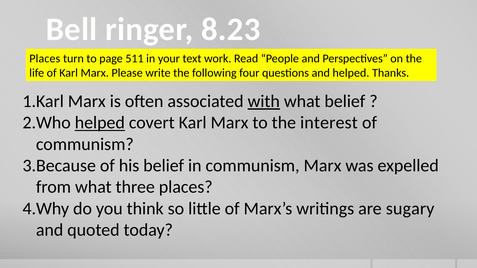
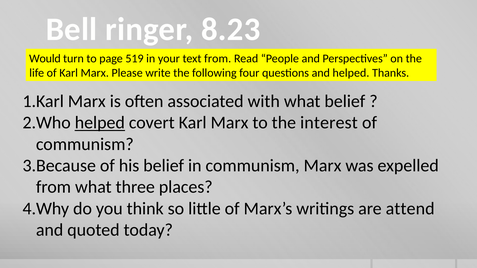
Places: Places -> Would (45, 59)
511: 511 -> 519 (134, 59)
text work: work -> from (218, 59)
with underline: present -> none (264, 101)
sugary: sugary -> attend (410, 209)
